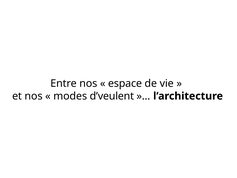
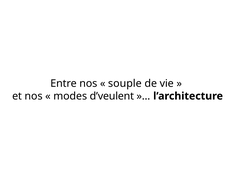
espace: espace -> souple (125, 83)
